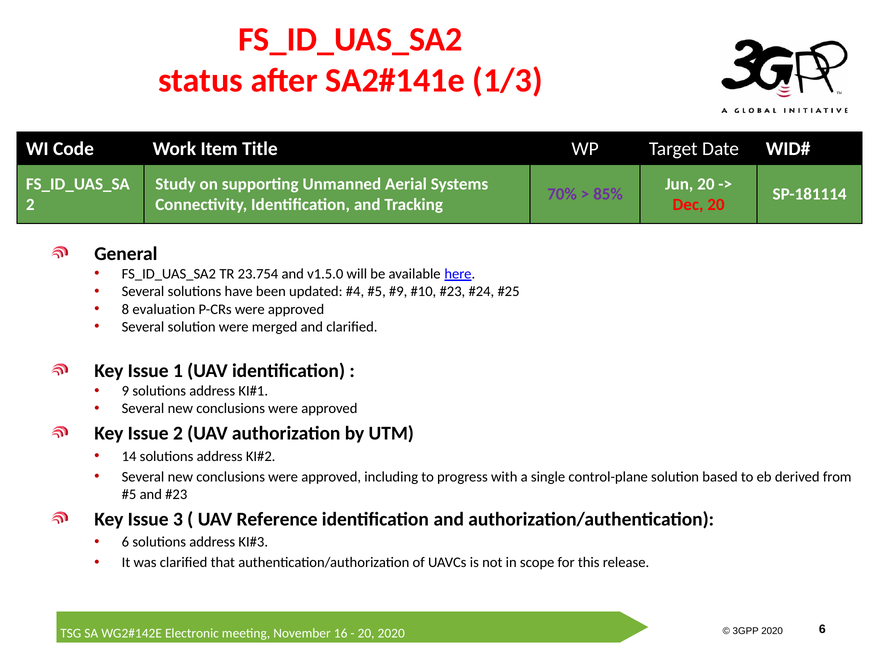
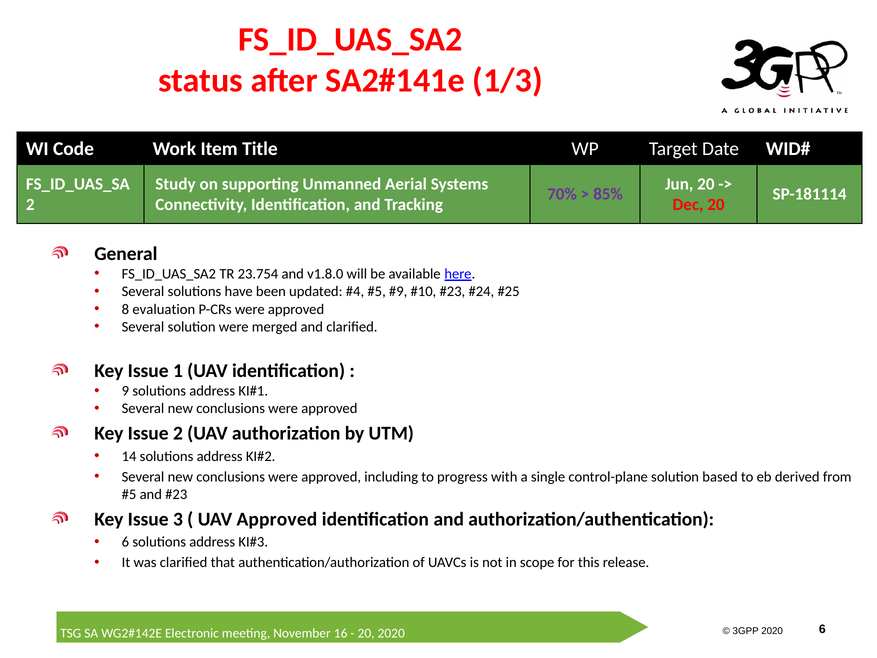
v1.5.0: v1.5.0 -> v1.8.0 (325, 274)
UAV Reference: Reference -> Approved (277, 519)
